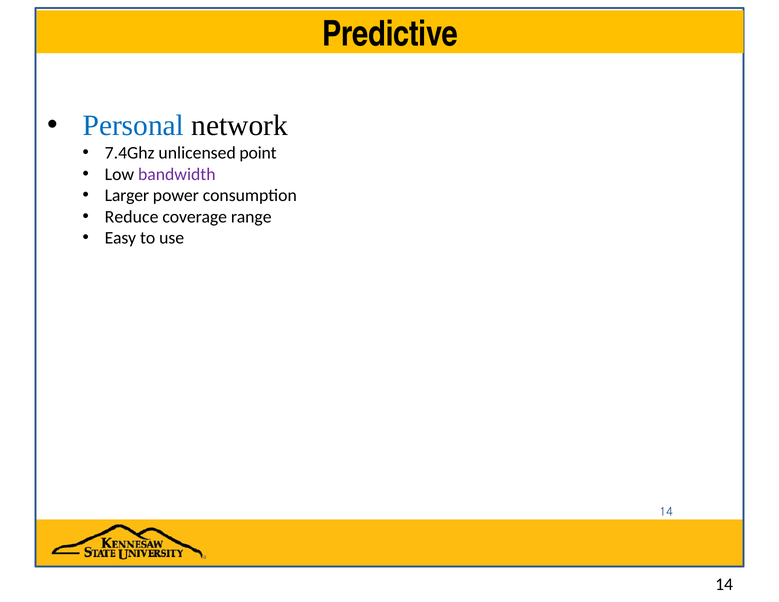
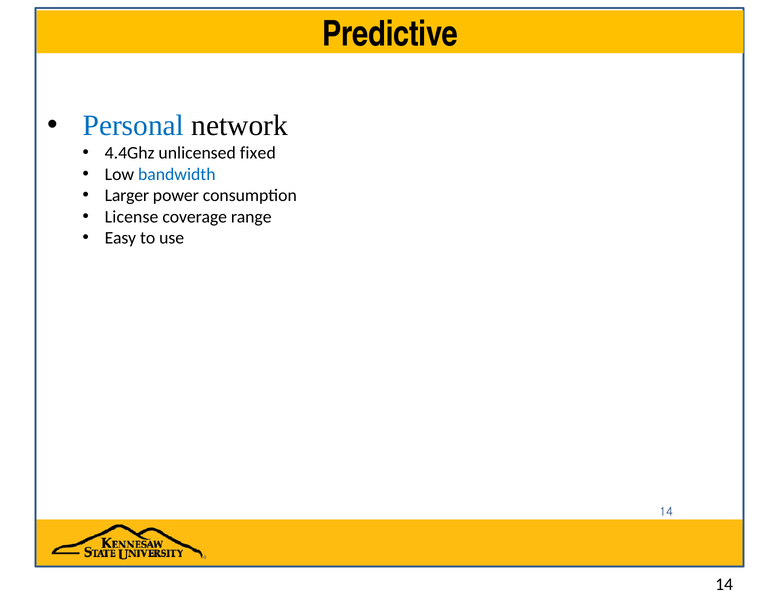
7.4Ghz: 7.4Ghz -> 4.4Ghz (130, 153)
point: point -> fixed (258, 153)
bandwidth colour: purple -> blue (177, 174)
Reduce: Reduce -> License (132, 217)
